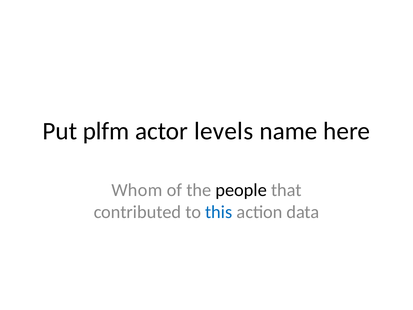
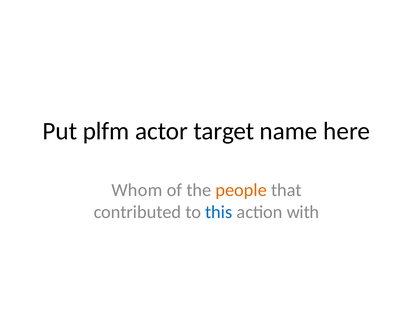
levels: levels -> target (224, 131)
people colour: black -> orange (241, 190)
data: data -> with (303, 212)
